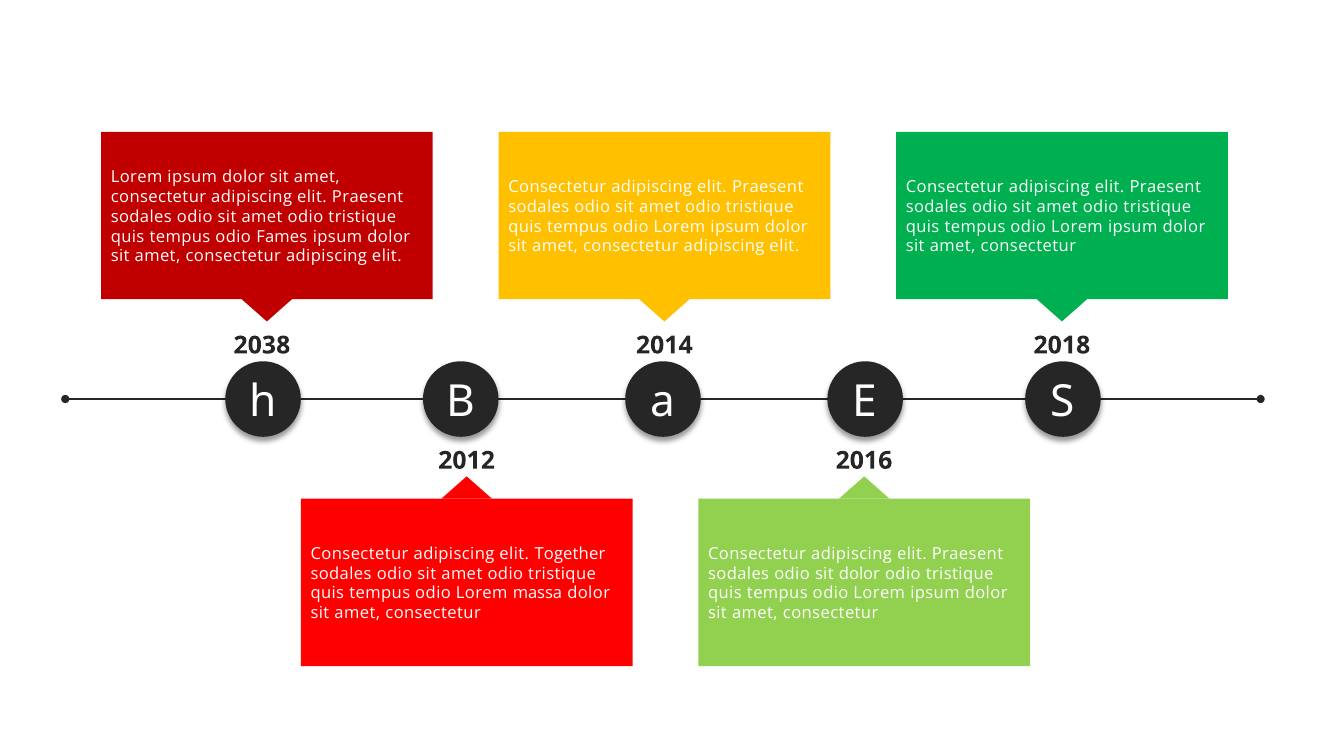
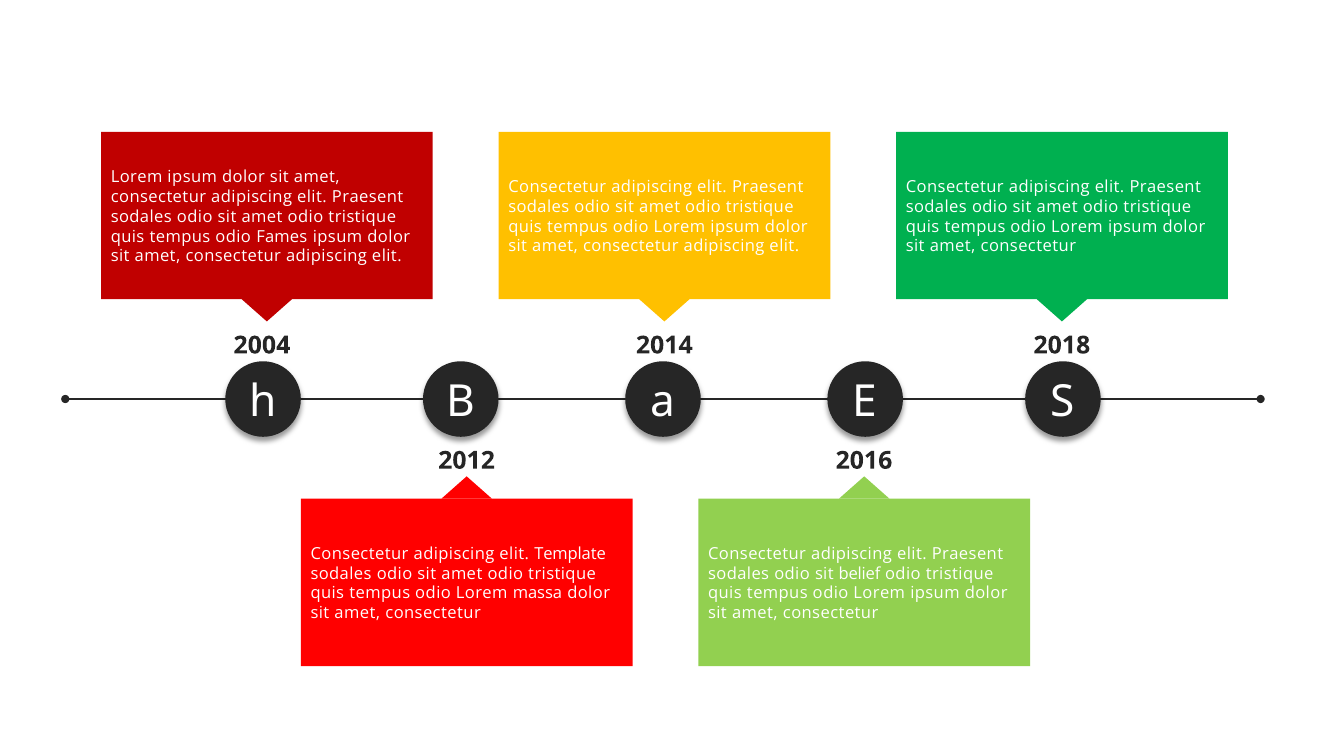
2038: 2038 -> 2004 (262, 345)
Together: Together -> Template (570, 554)
sit dolor: dolor -> belief (860, 574)
